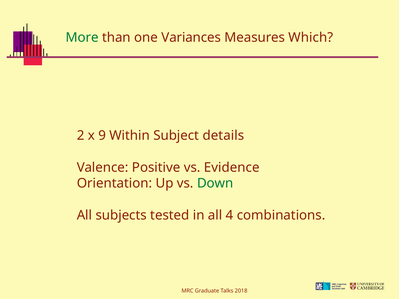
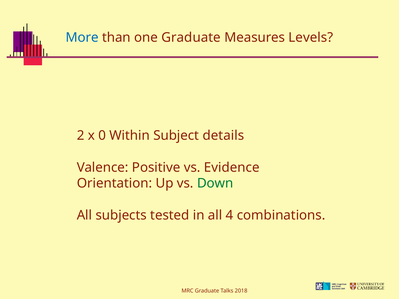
More colour: green -> blue (82, 37)
one Variances: Variances -> Graduate (191, 37)
Which: Which -> Levels (311, 37)
9: 9 -> 0 (102, 136)
